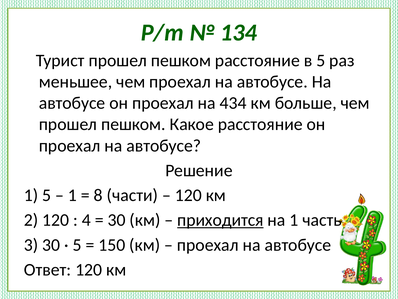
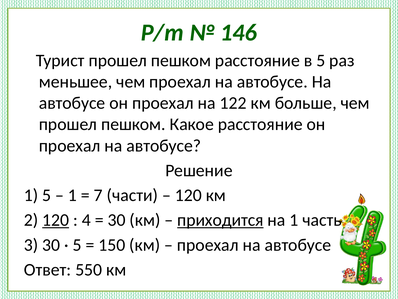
134: 134 -> 146 (239, 33)
434: 434 -> 122 (233, 103)
8: 8 -> 7 (98, 195)
120 underline: none -> present (56, 220)
Ответ 120: 120 -> 550 (89, 269)
